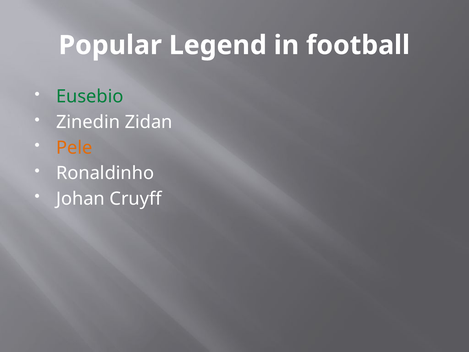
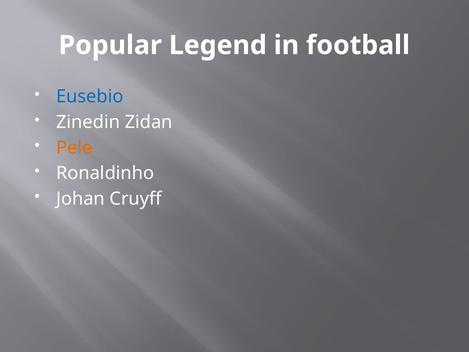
Eusebio colour: green -> blue (90, 97)
